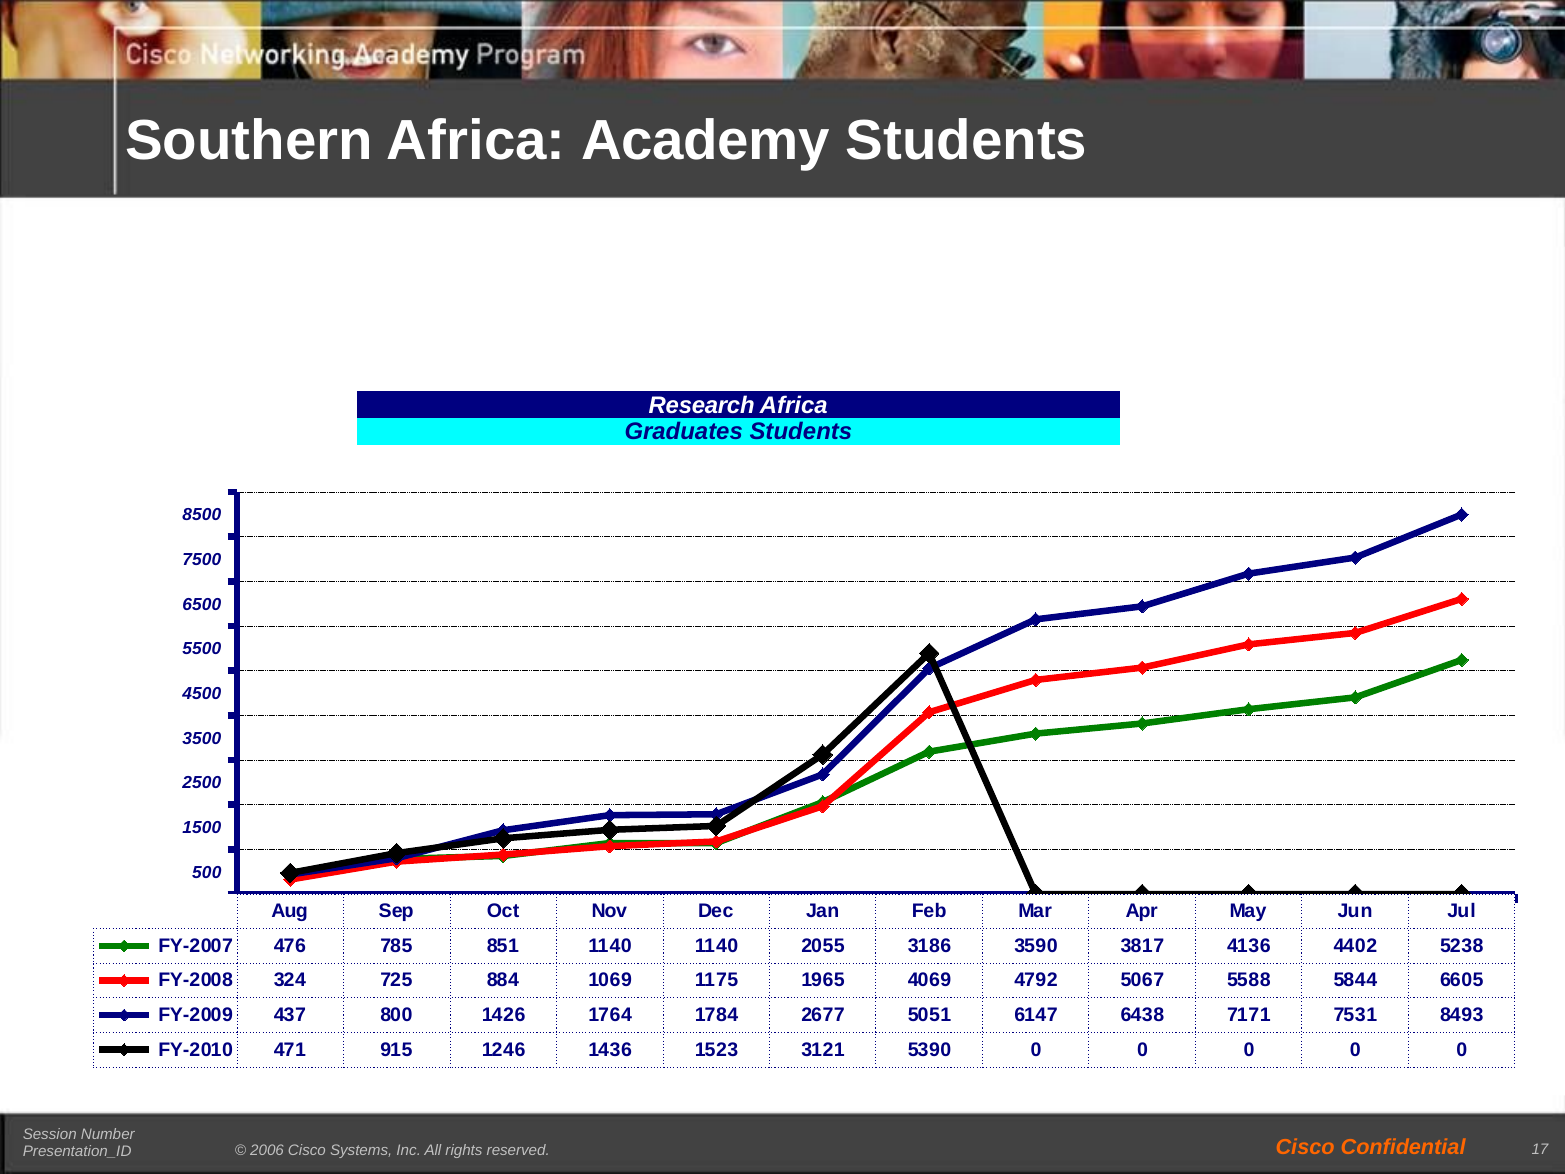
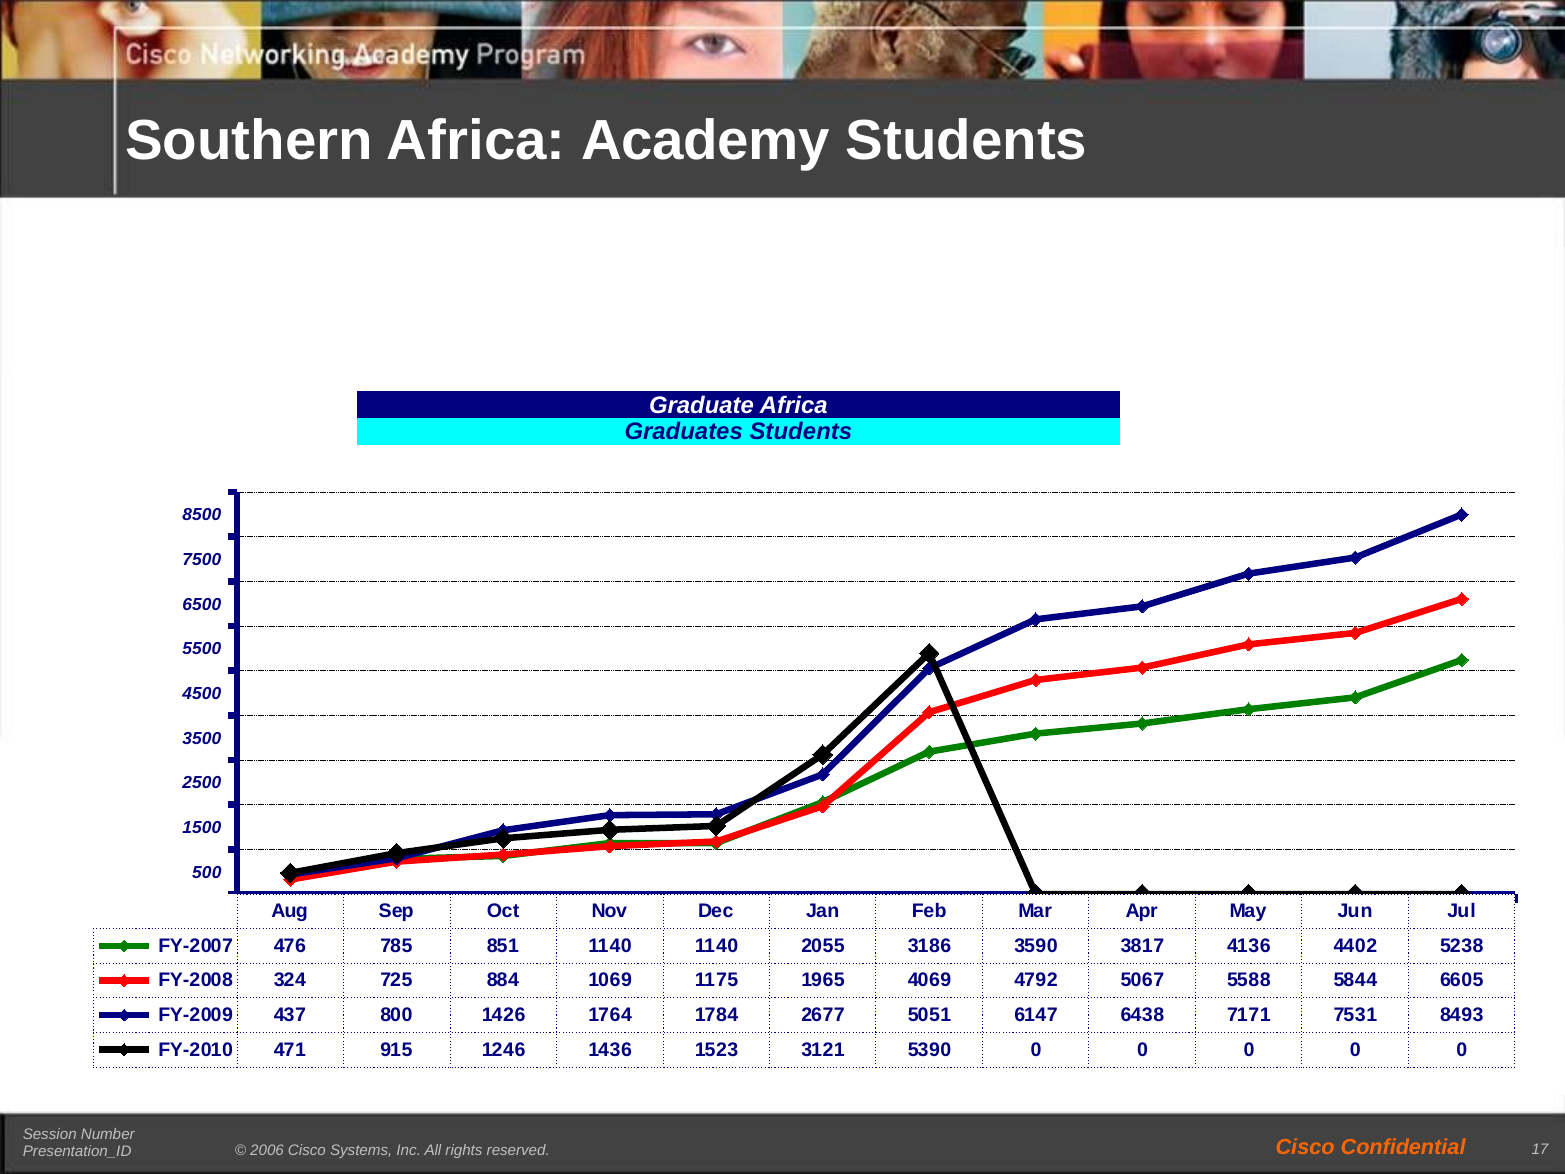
Research: Research -> Graduate (702, 405)
